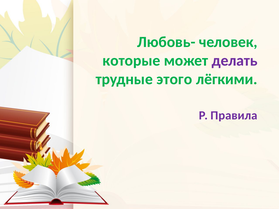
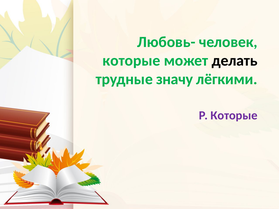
делать colour: purple -> black (235, 61)
этого: этого -> значу (175, 79)
Р Правила: Правила -> Которые (234, 116)
